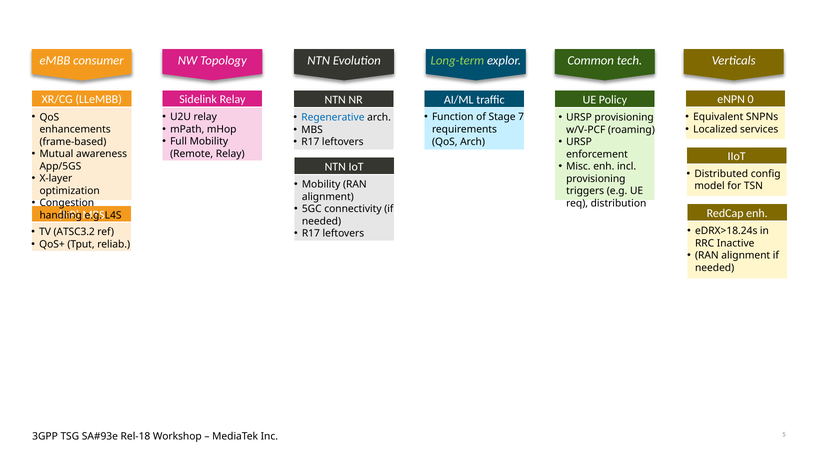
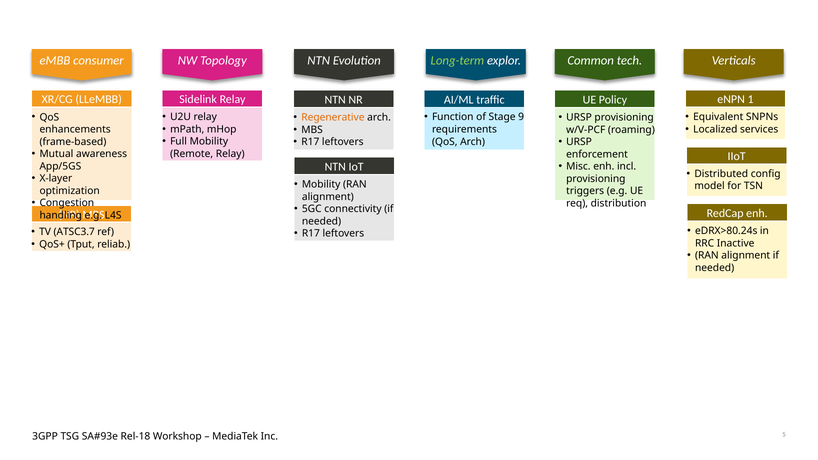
0: 0 -> 1 (751, 99)
7: 7 -> 9 (521, 117)
Regenerative colour: blue -> orange (333, 118)
eDRX>18.24s: eDRX>18.24s -> eDRX>80.24s (726, 231)
ATSC3.2: ATSC3.2 -> ATSC3.7 (74, 232)
